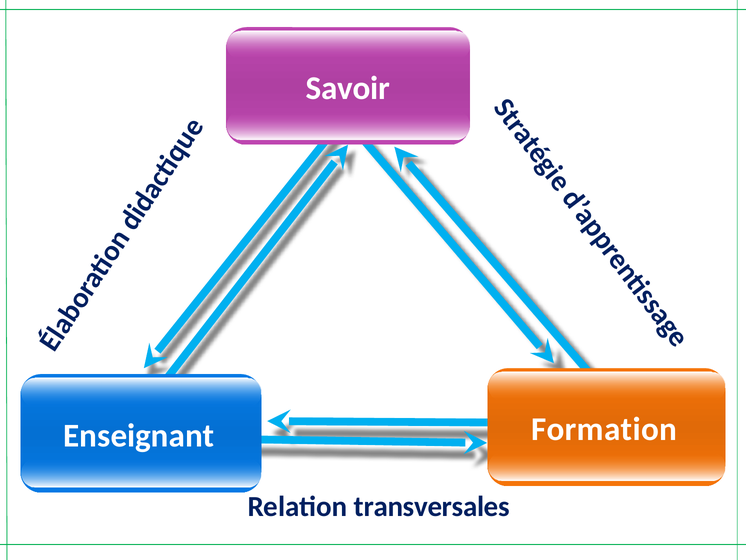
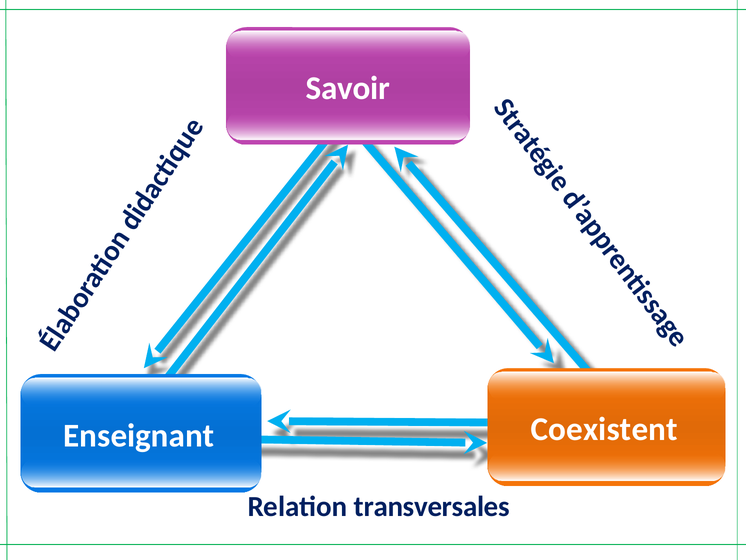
Formation: Formation -> Coexistent (604, 429)
